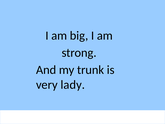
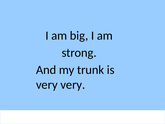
very lady: lady -> very (73, 85)
